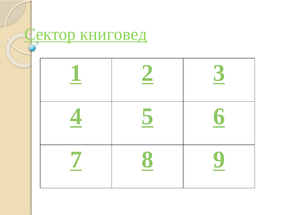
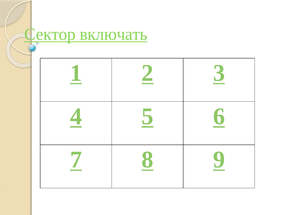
книговед: книговед -> включать (114, 34)
